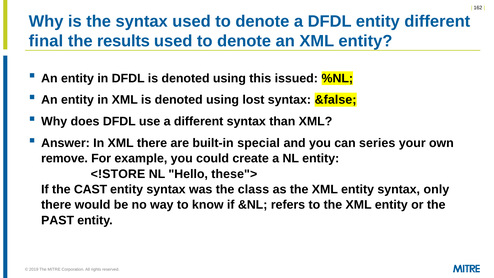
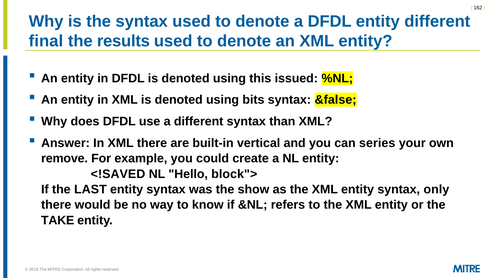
lost: lost -> bits (253, 100)
special: special -> vertical (259, 143)
<!STORE: <!STORE -> <!SAVED (118, 174)
these">: these"> -> block"> (234, 174)
CAST: CAST -> LAST (90, 189)
class: class -> show (254, 189)
PAST: PAST -> TAKE (58, 220)
